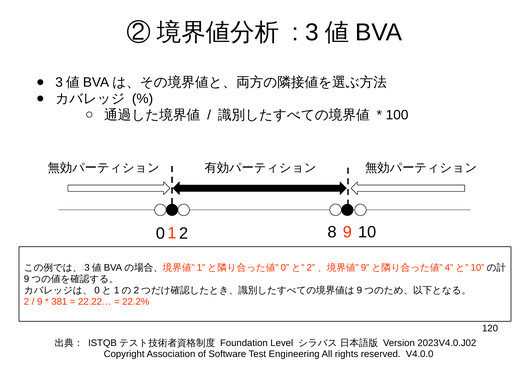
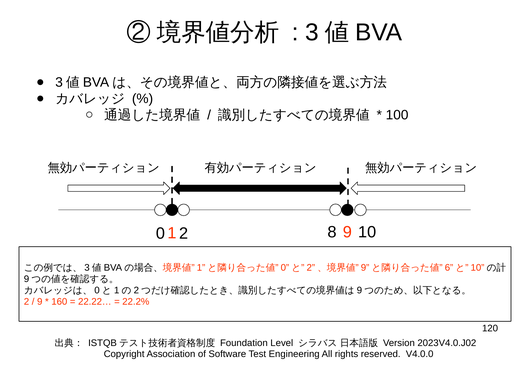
4: 4 -> 6 (449, 268)
381: 381 -> 160 (59, 302)
